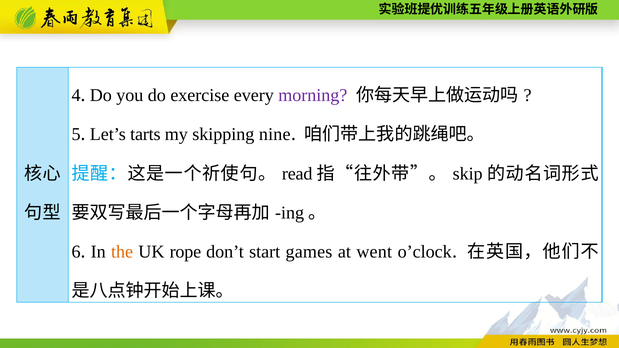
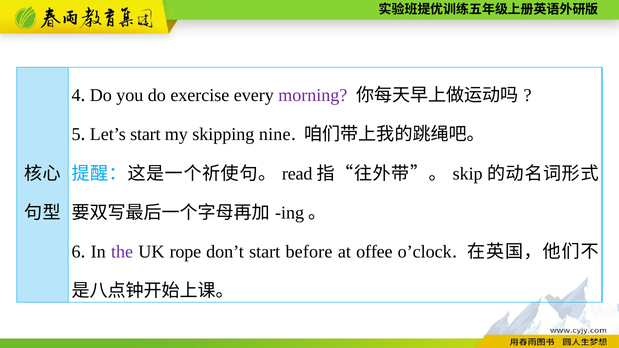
Let’s tarts: tarts -> start (145, 135)
the colour: orange -> purple (122, 252)
games: games -> before (309, 252)
went: went -> offee (374, 252)
